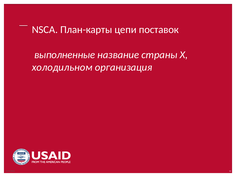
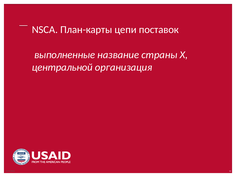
холодильном: холодильном -> центральной (62, 67)
